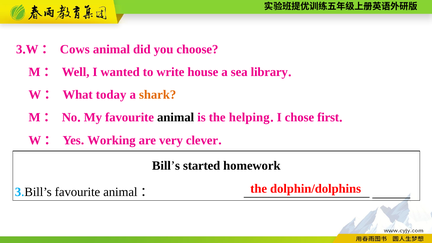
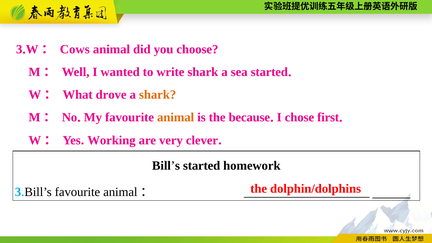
write house: house -> shark (203, 72)
sea library: library -> started (269, 72)
today: today -> drove (111, 95)
animal colour: black -> orange (176, 118)
helping: helping -> because (249, 118)
